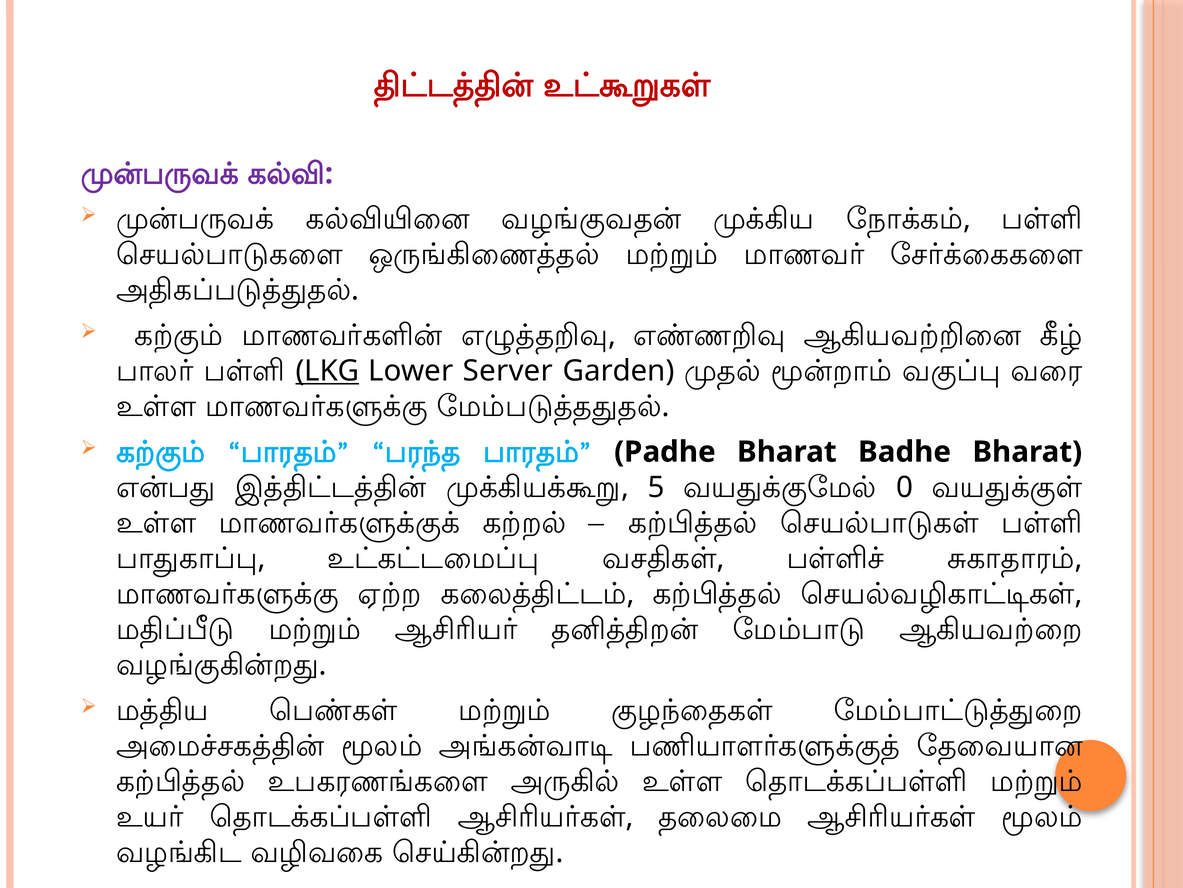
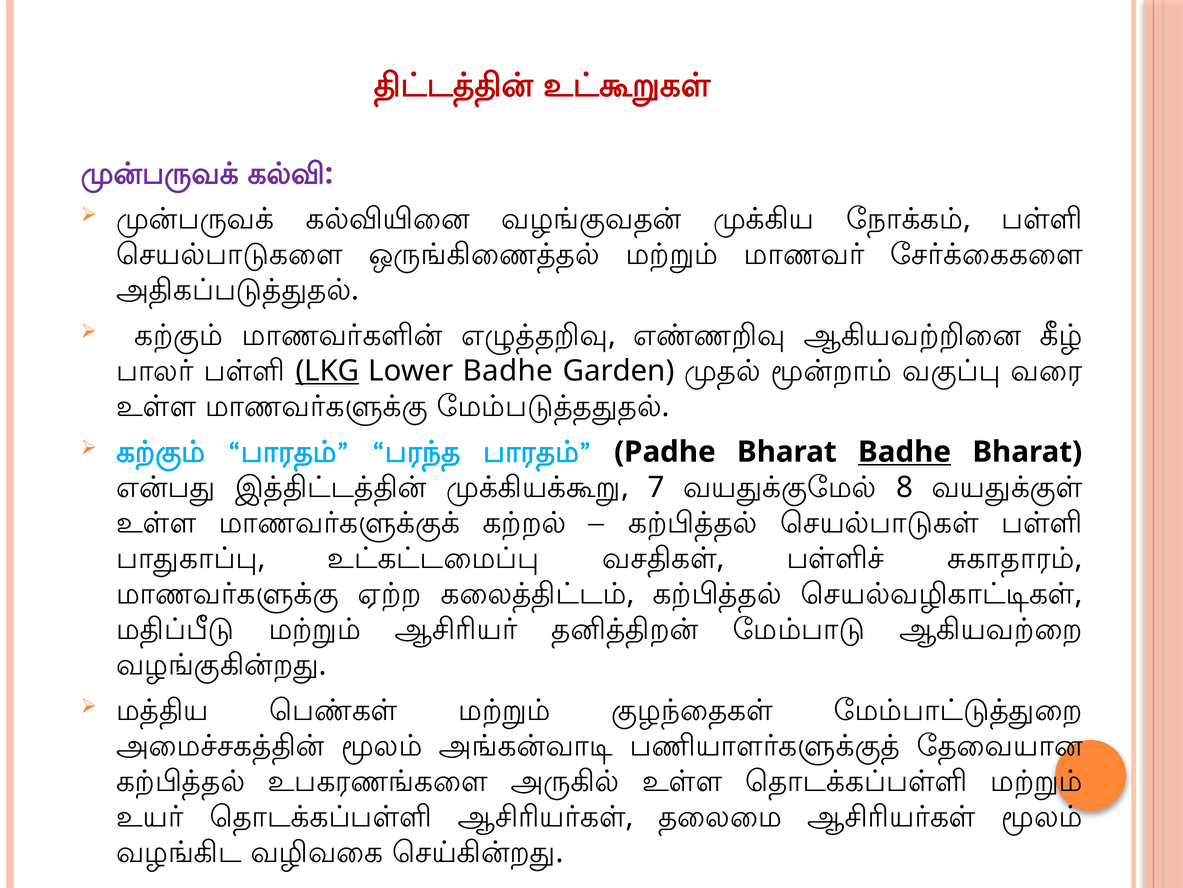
Lower Server: Server -> Badhe (508, 371)
Badhe underline: none -> present (905, 452)
5: 5 -> 7 (656, 487)
0: 0 -> 8 (905, 487)
